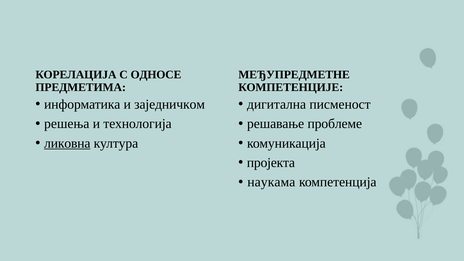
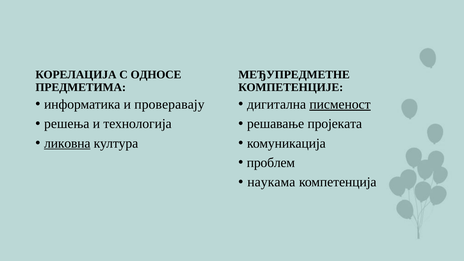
заједничком: заједничком -> проверавају (169, 104)
писменост underline: none -> present (340, 104)
проблеме: проблеме -> пројеката (335, 124)
пројекта: пројекта -> проблем (271, 163)
